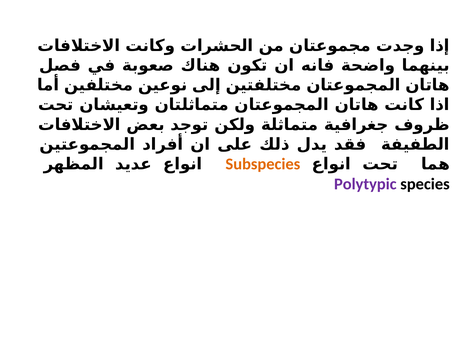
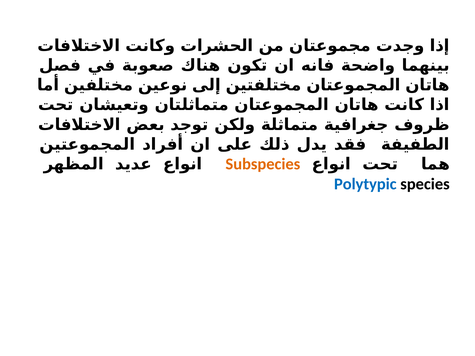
Polytypic colour: purple -> blue (365, 184)
